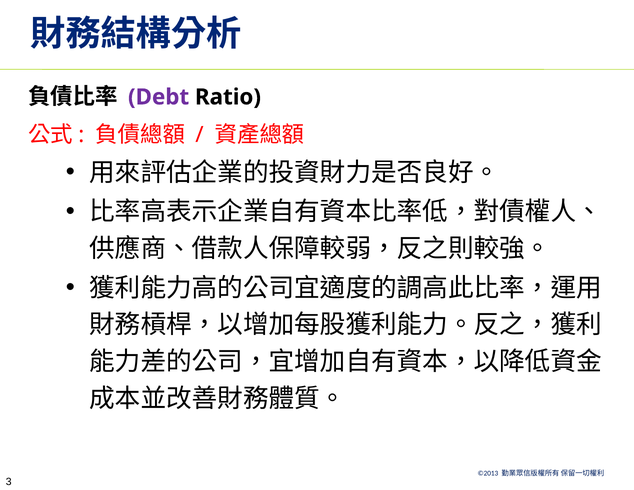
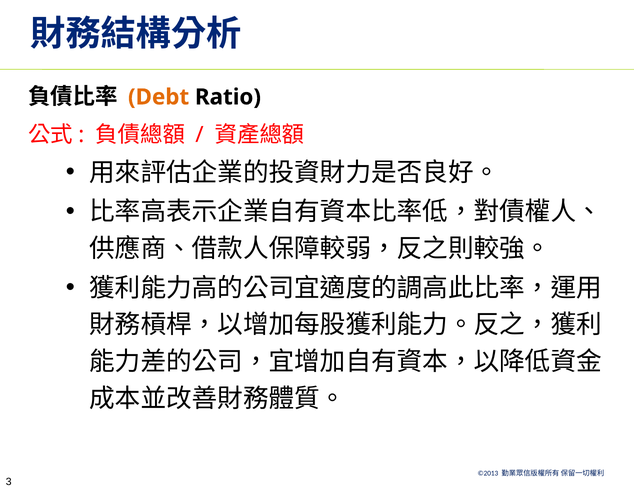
Debt colour: purple -> orange (159, 97)
